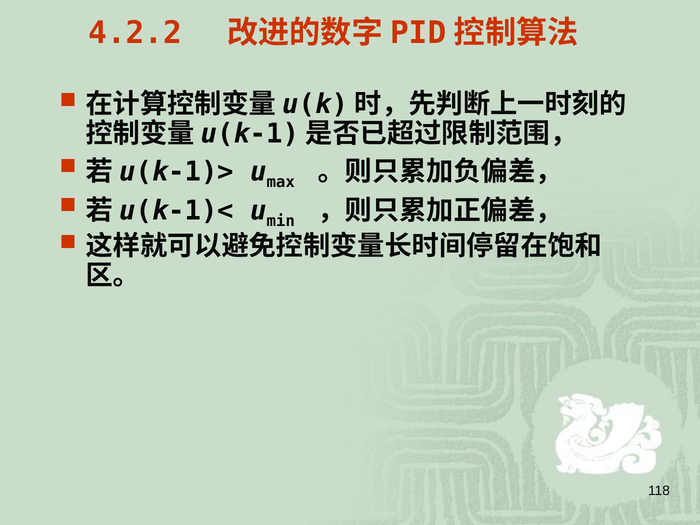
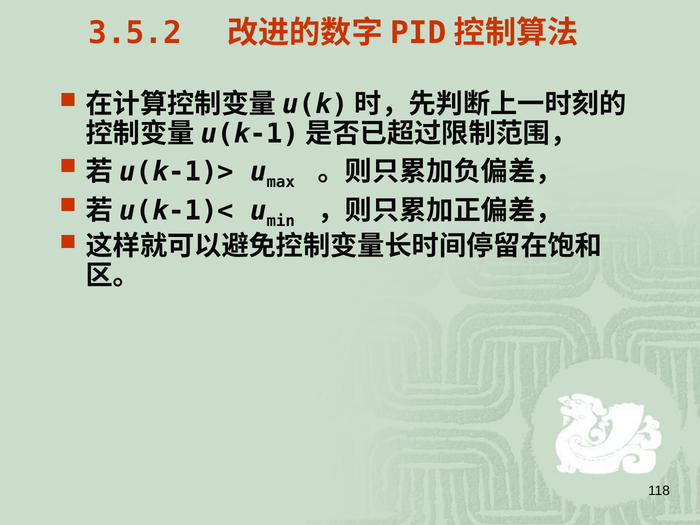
4.2.2: 4.2.2 -> 3.5.2 (135, 33)
